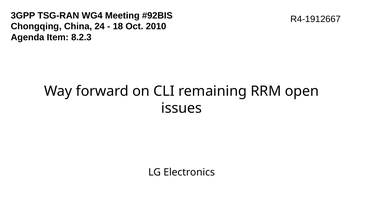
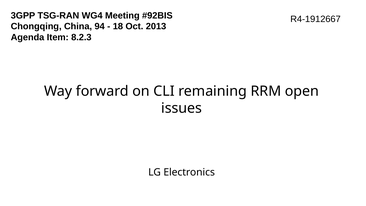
24: 24 -> 94 (100, 26)
2010: 2010 -> 2013 (156, 26)
